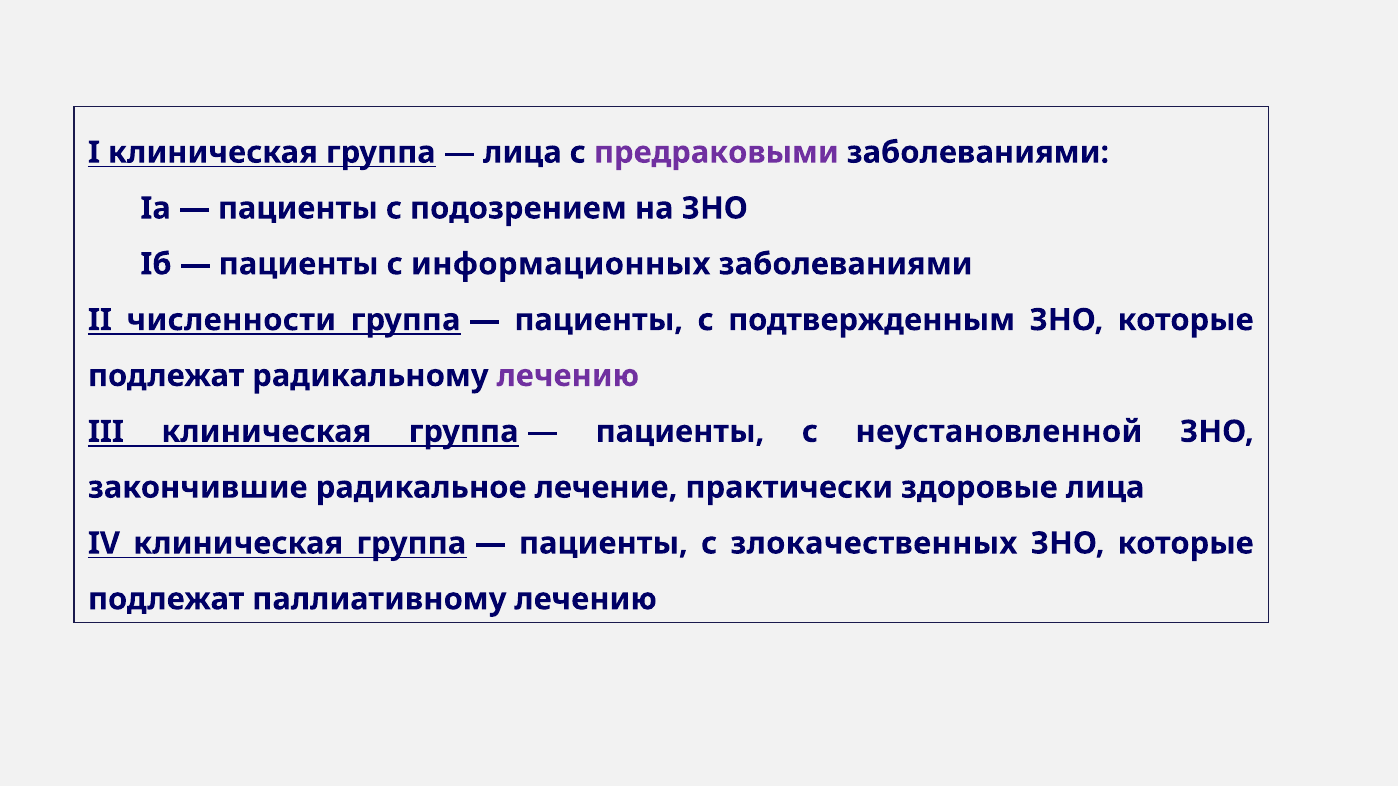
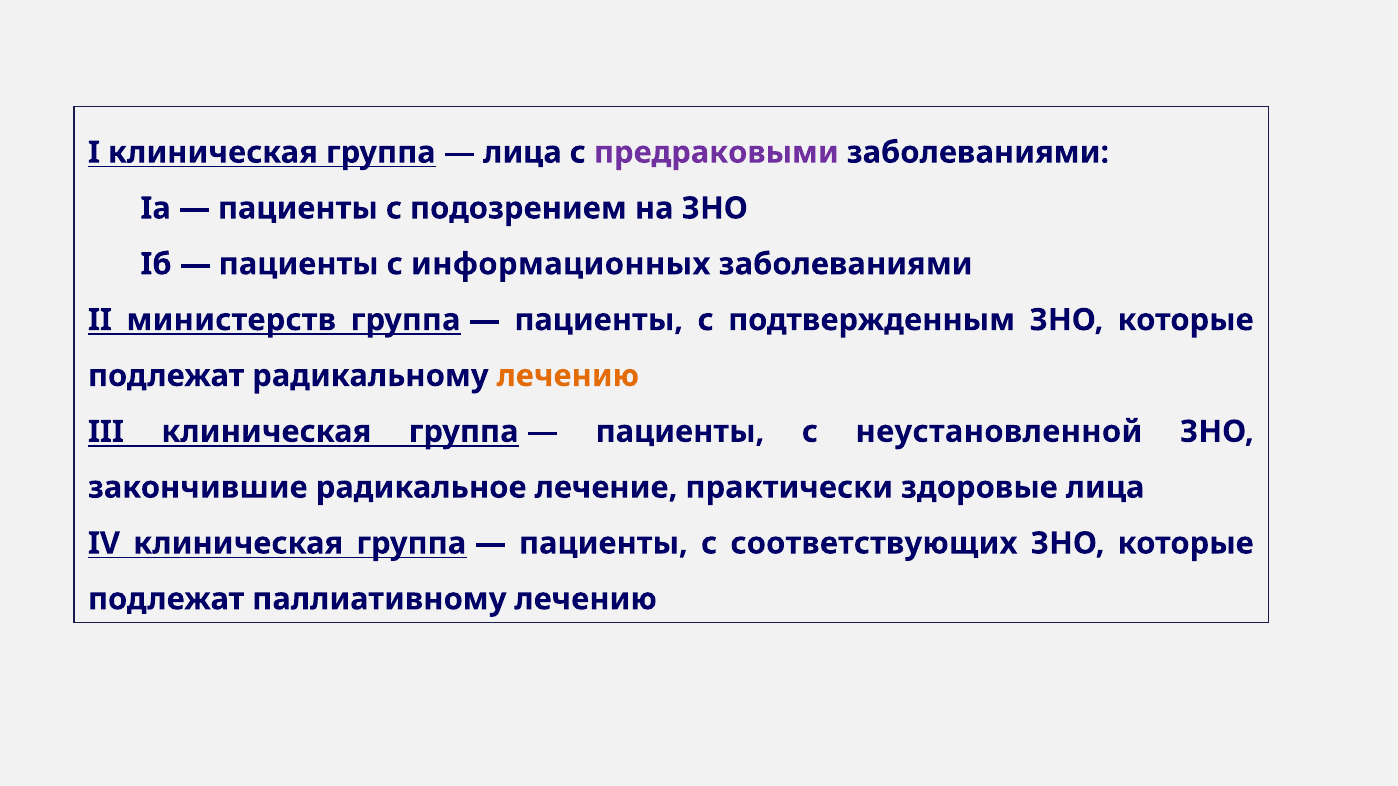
численности: численности -> министерств (231, 320)
лечению colour: purple -> orange (568, 376)
злокачественных: злокачественных -> соответствующих (874, 544)
